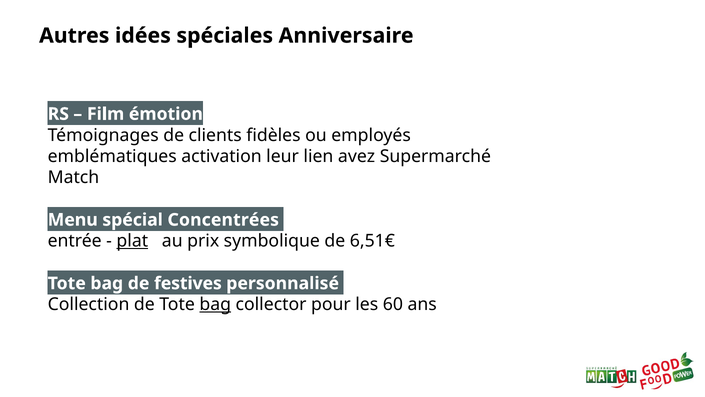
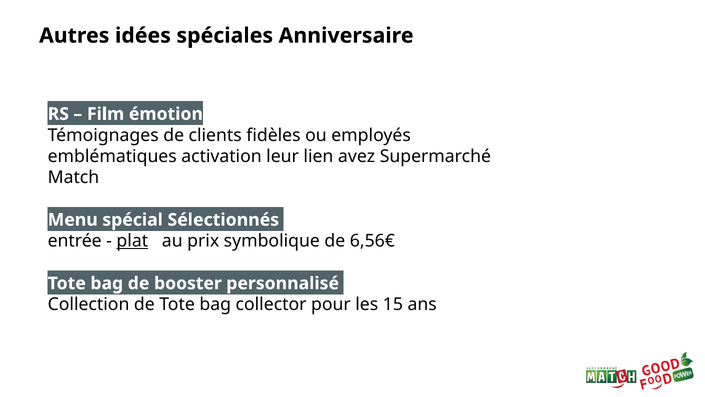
Concentrées: Concentrées -> Sélectionnés (223, 220)
6,51€: 6,51€ -> 6,56€ (372, 241)
festives: festives -> booster (188, 283)
bag underline: present -> none (215, 304)
60: 60 -> 15 (393, 304)
